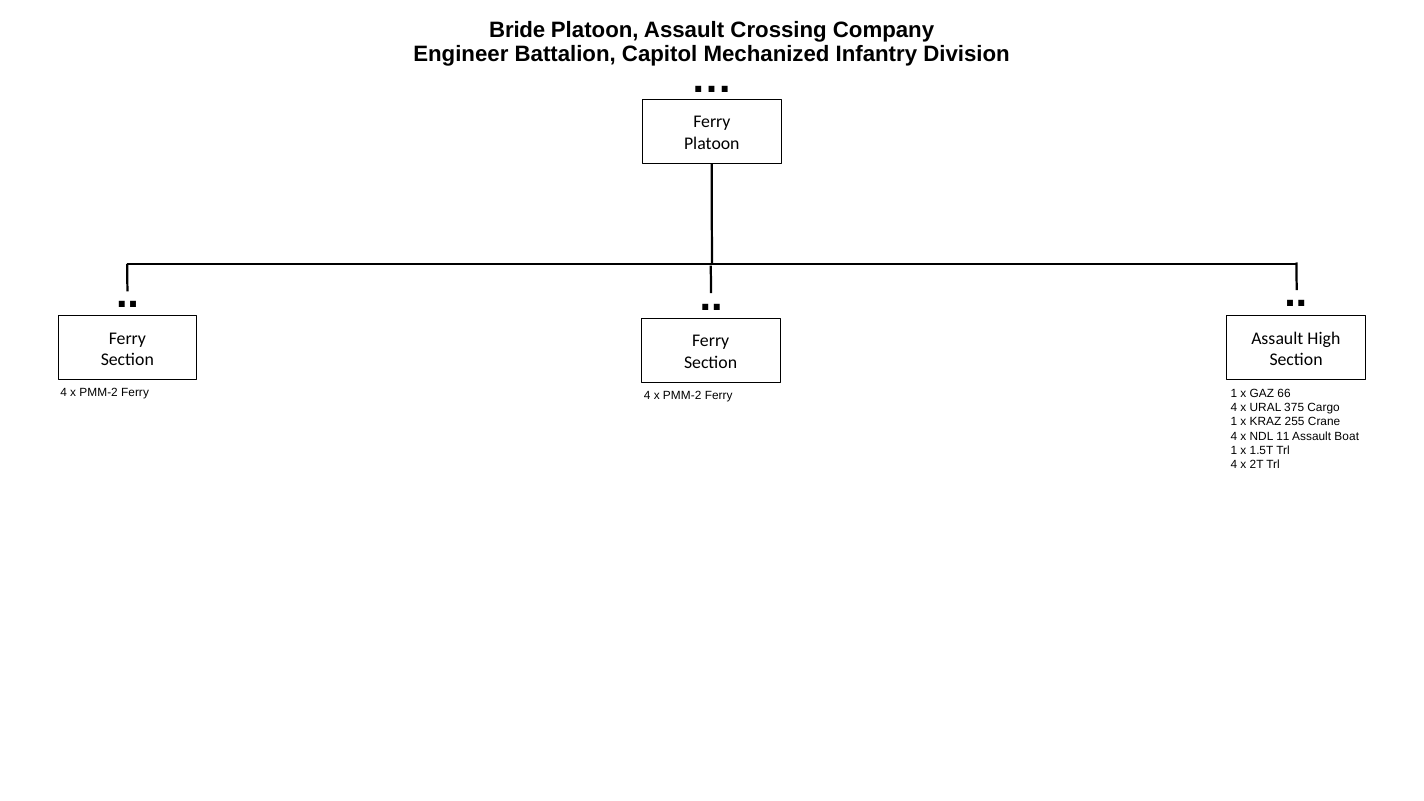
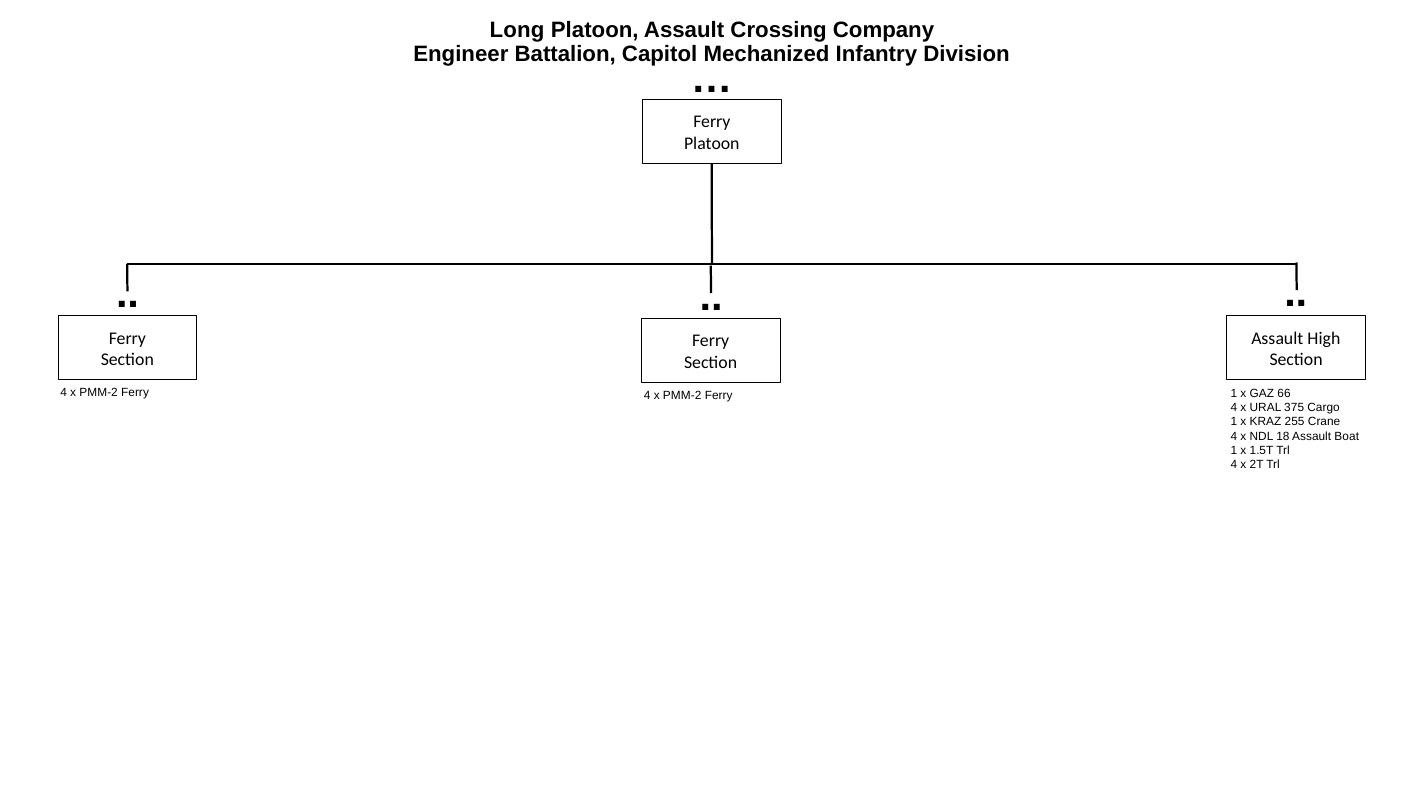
Bride: Bride -> Long (517, 30)
11: 11 -> 18 (1283, 436)
